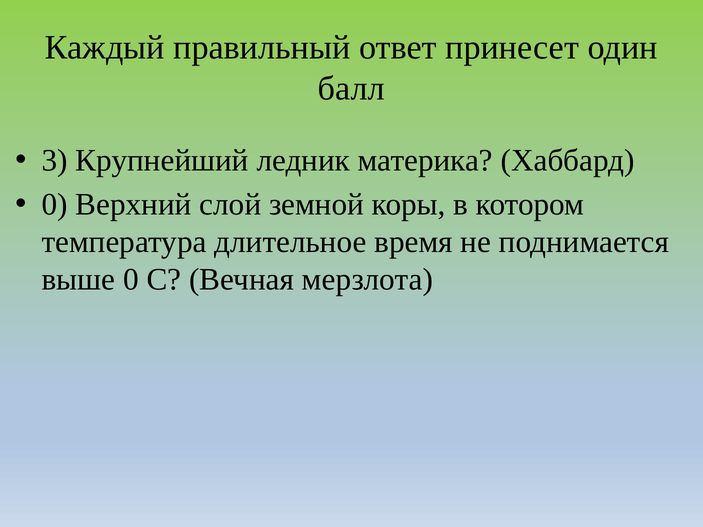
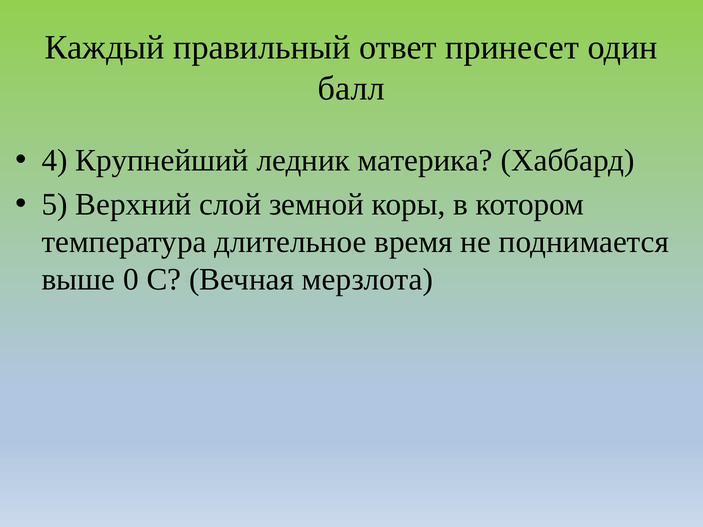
3: 3 -> 4 (55, 161)
0: 0 -> 5 (55, 205)
